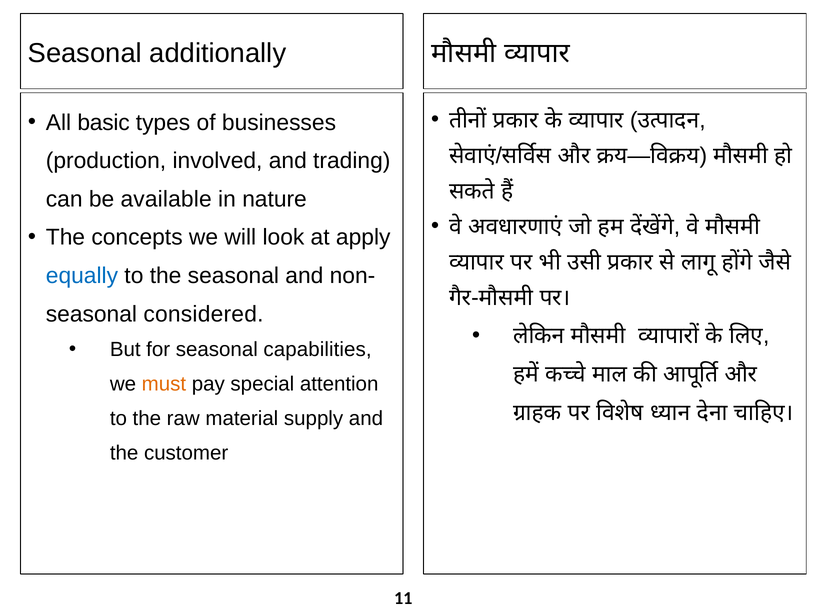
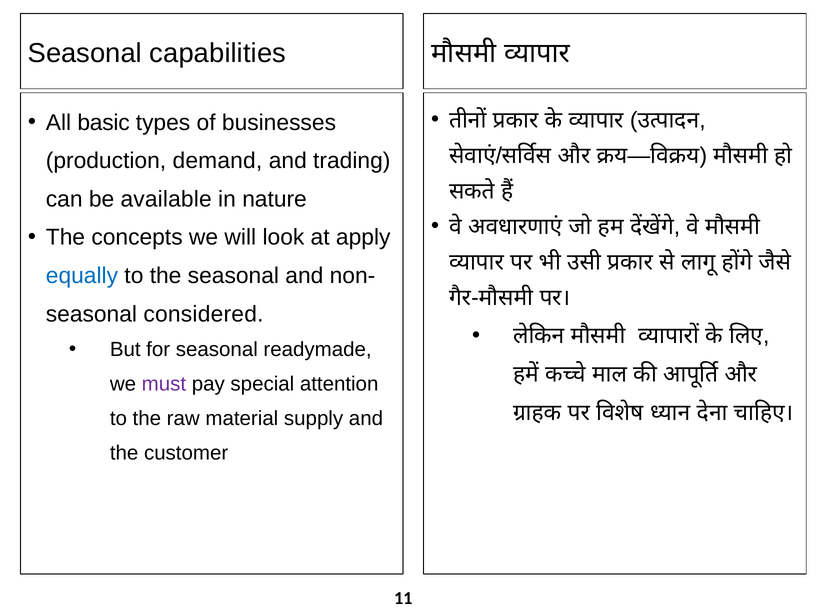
additionally: additionally -> capabilities (218, 53)
involved: involved -> demand (217, 161)
capabilities: capabilities -> readymade (318, 350)
must colour: orange -> purple (164, 384)
